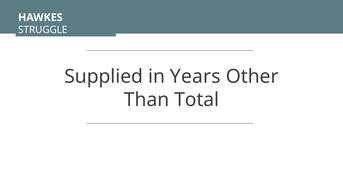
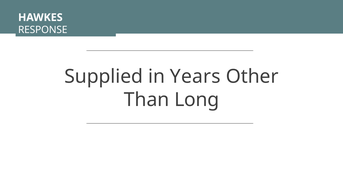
STRUGGLE: STRUGGLE -> RESPONSE (43, 30)
Total: Total -> Long (197, 100)
